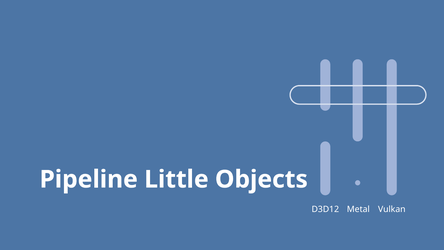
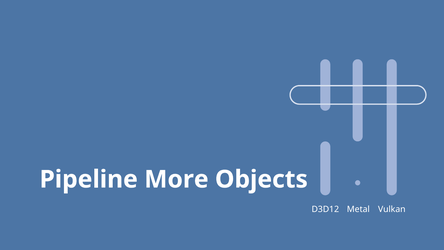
Little: Little -> More (176, 179)
